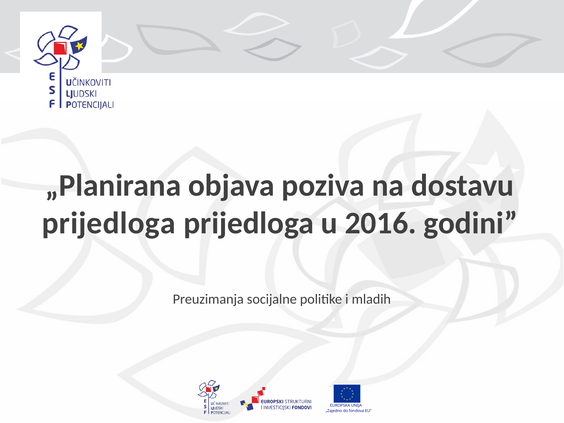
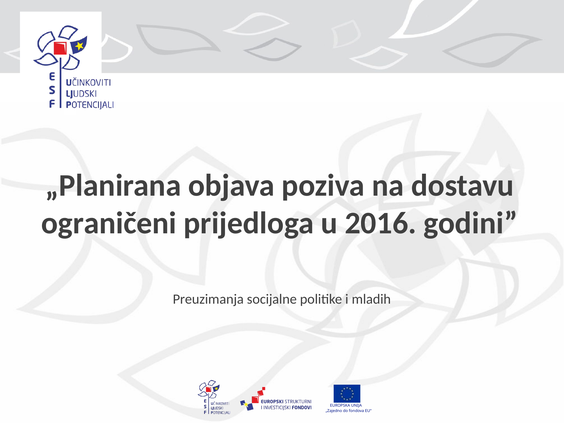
prijedloga: prijedloga -> ograničeni (109, 223)
